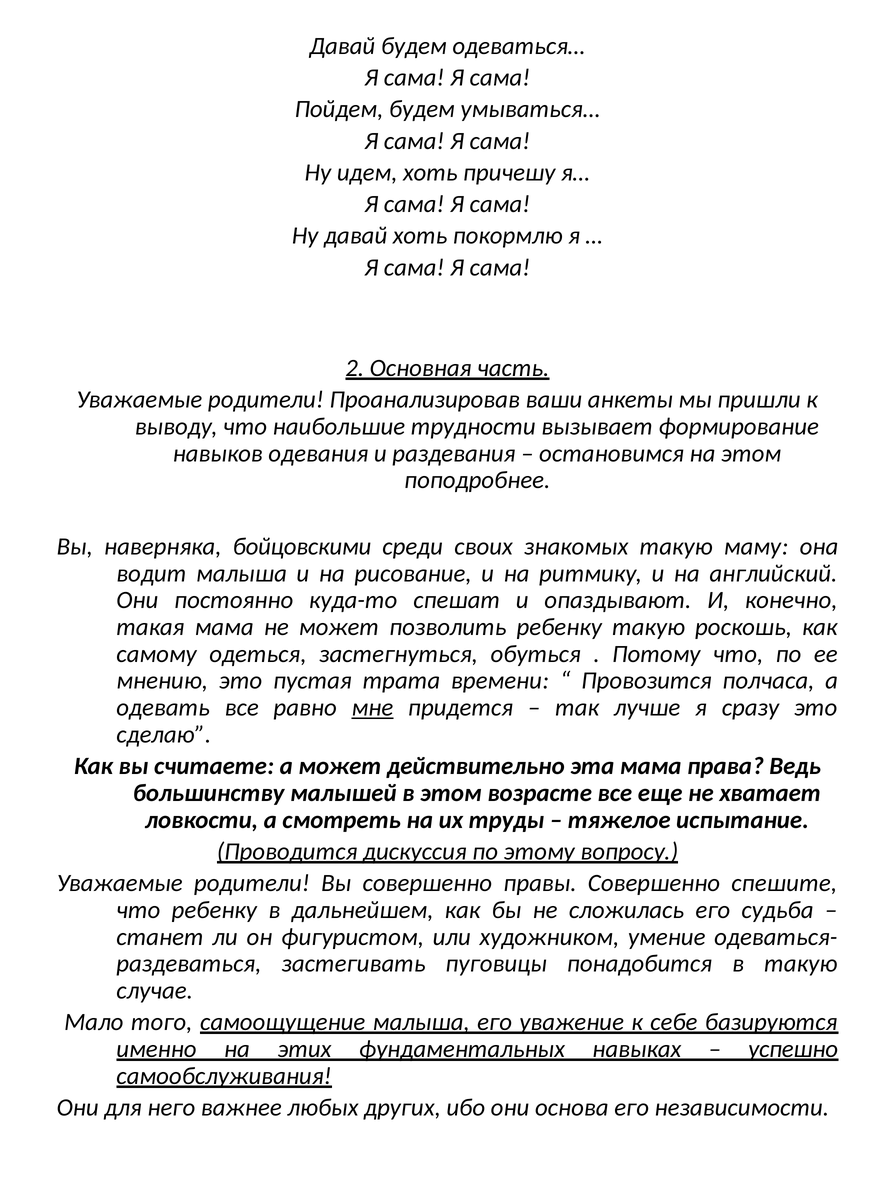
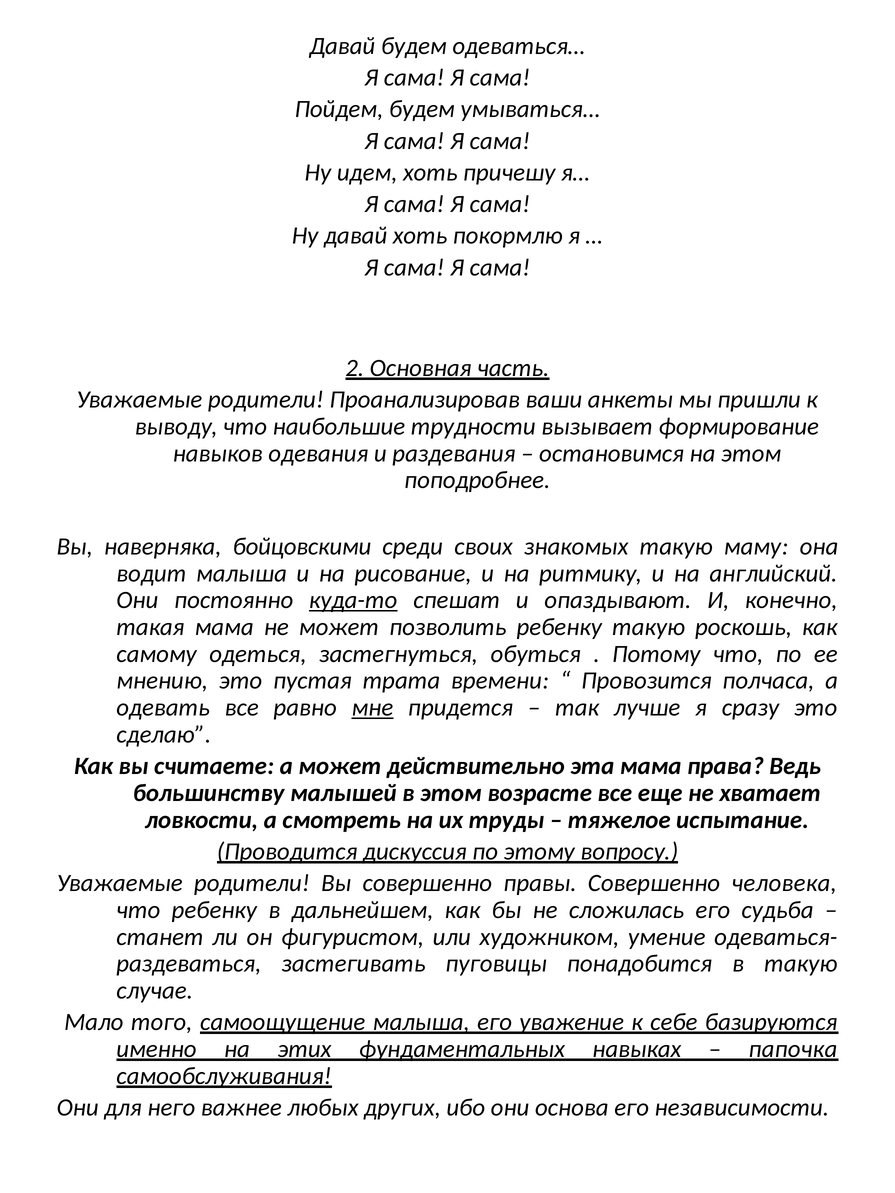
куда-то underline: none -> present (353, 600)
спешите: спешите -> человека (784, 883)
успешно: успешно -> папочка (793, 1049)
